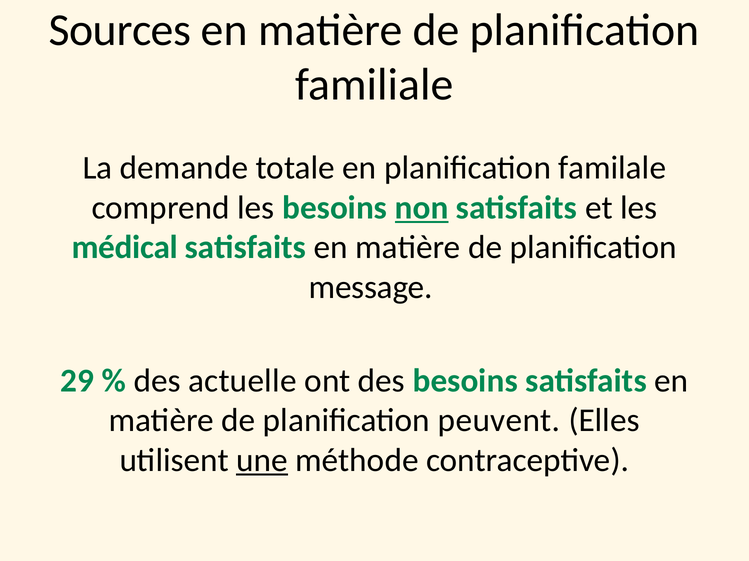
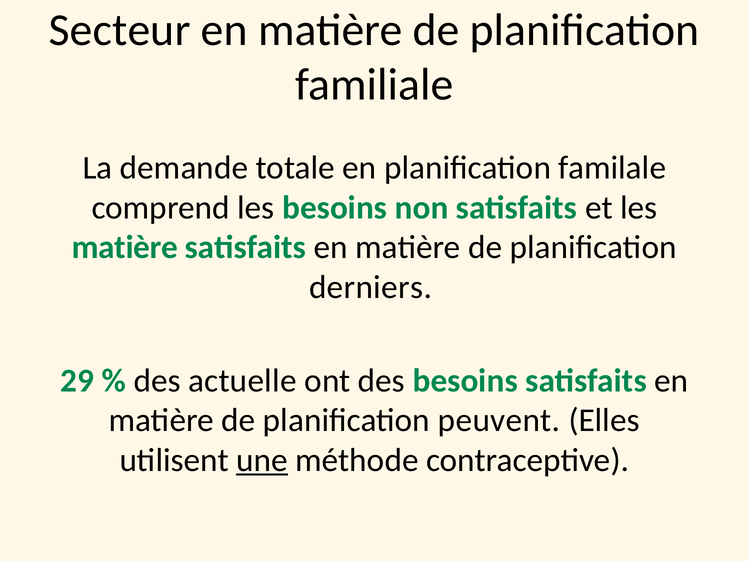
Sources: Sources -> Secteur (120, 30)
non underline: present -> none (422, 208)
médical: médical -> matière (125, 248)
message: message -> derniers (370, 288)
